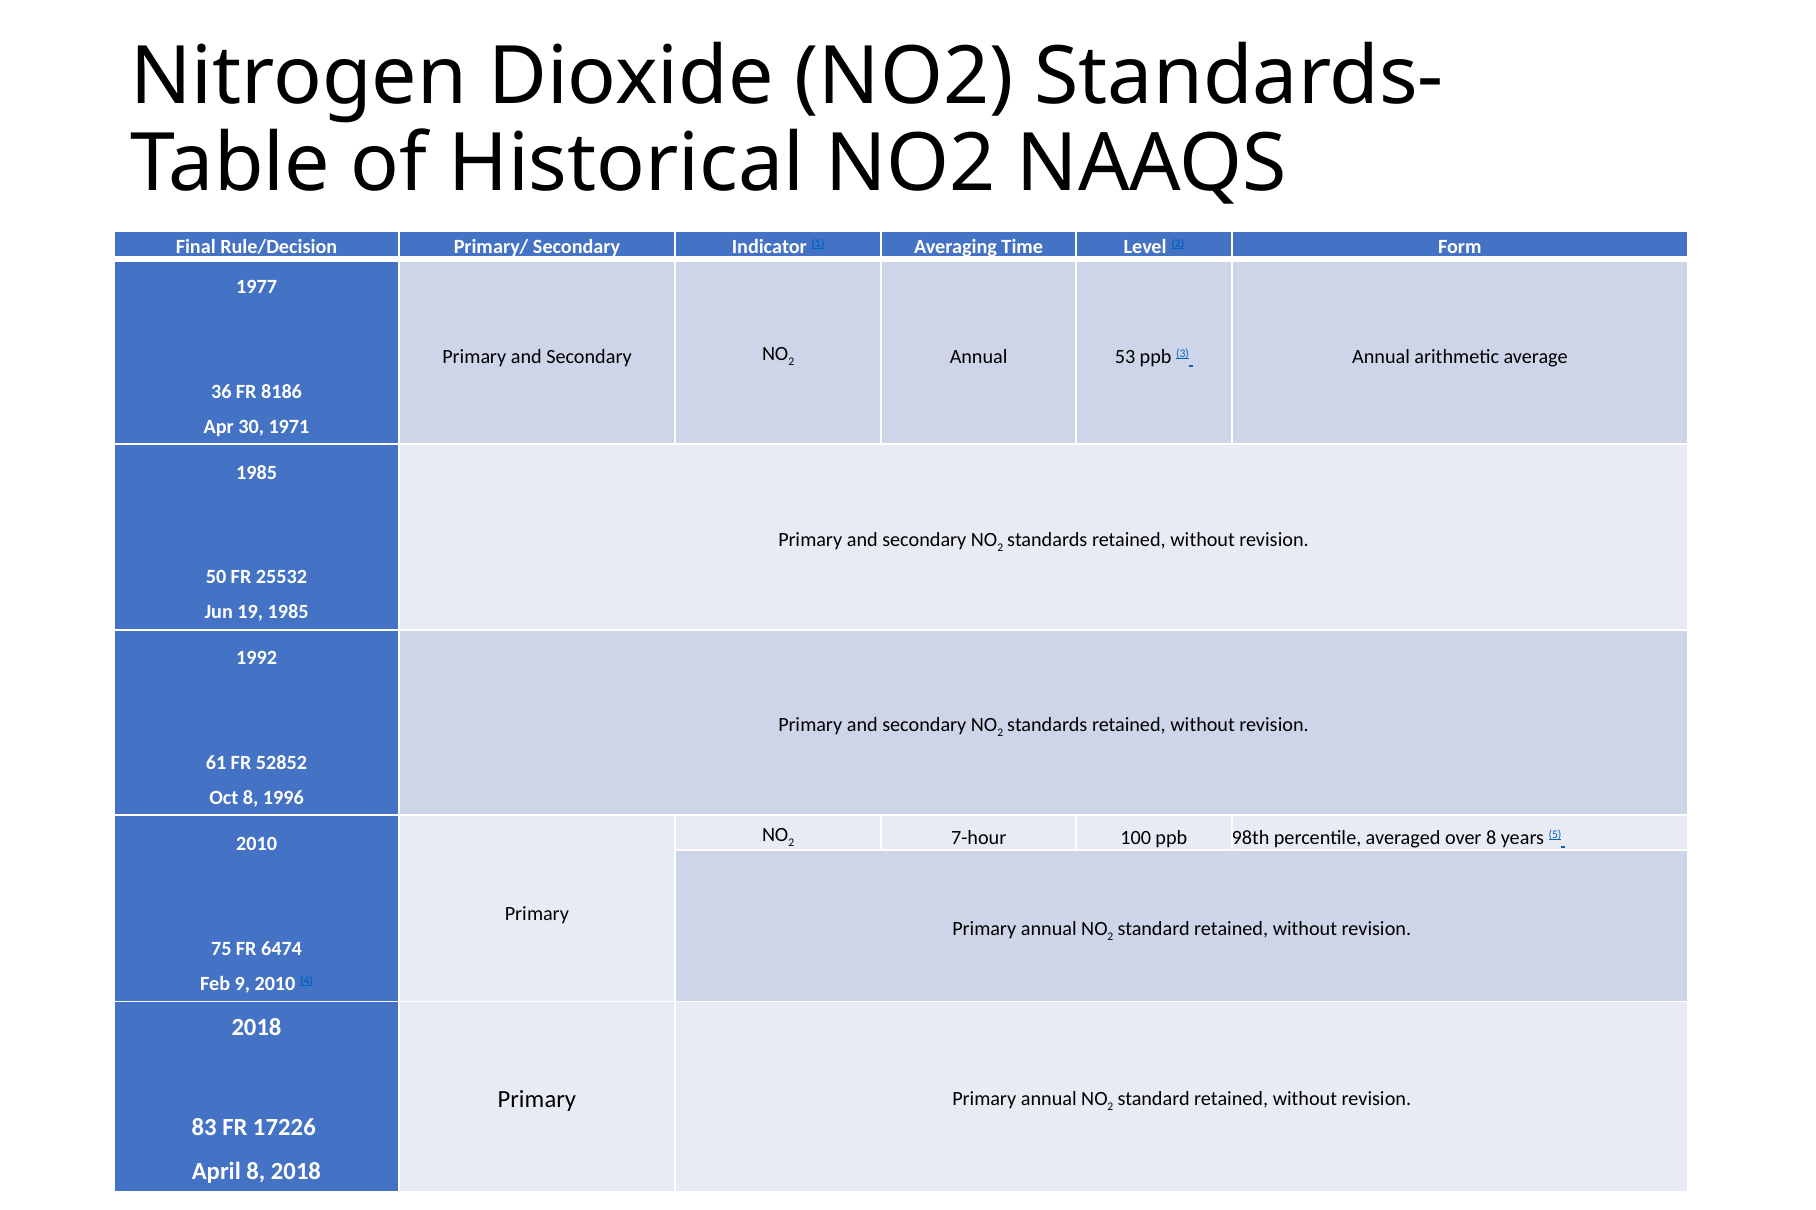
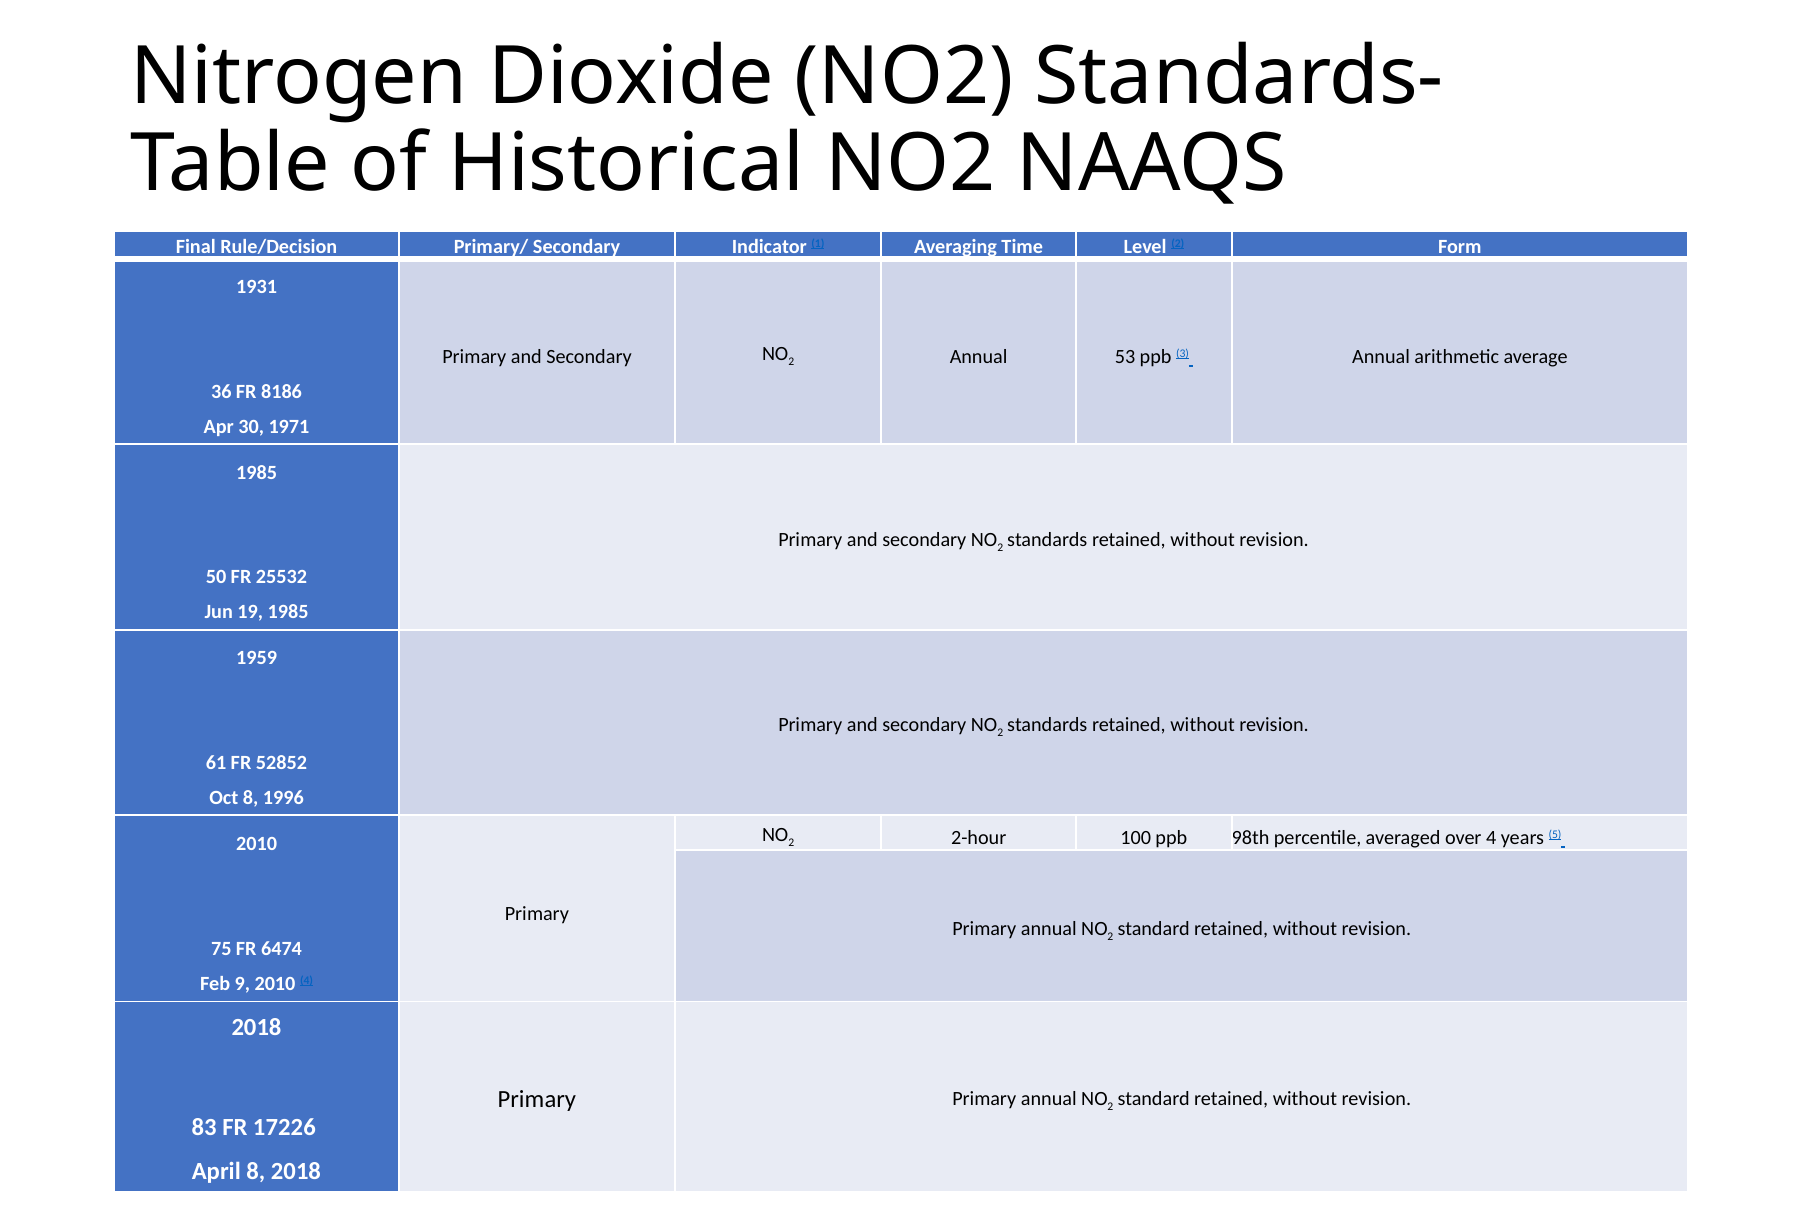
1977: 1977 -> 1931 (257, 287)
1992: 1992 -> 1959 (257, 658)
7-hour: 7-hour -> 2-hour (979, 838)
over 8: 8 -> 4 (1491, 838)
